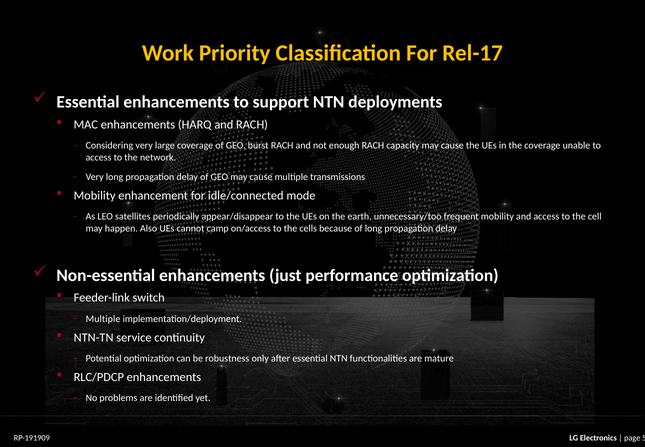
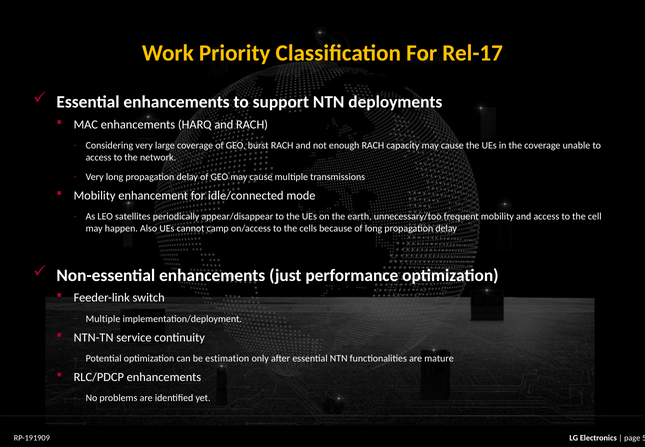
robustness: robustness -> estimation (227, 358)
